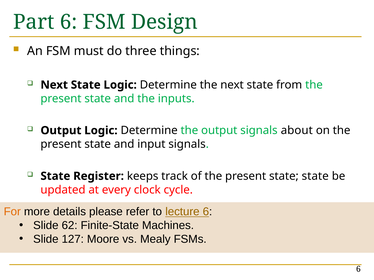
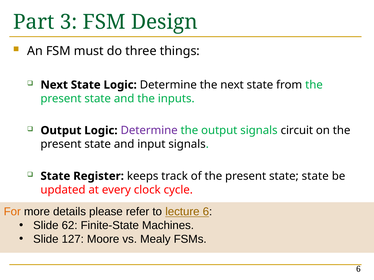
Part 6: 6 -> 3 (69, 22)
Determine colour: black -> purple (149, 131)
about: about -> circuit (297, 131)
